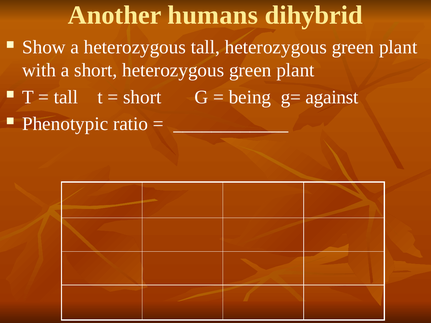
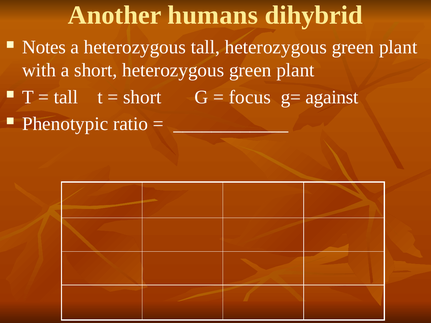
Show: Show -> Notes (44, 47)
being: being -> focus (250, 97)
